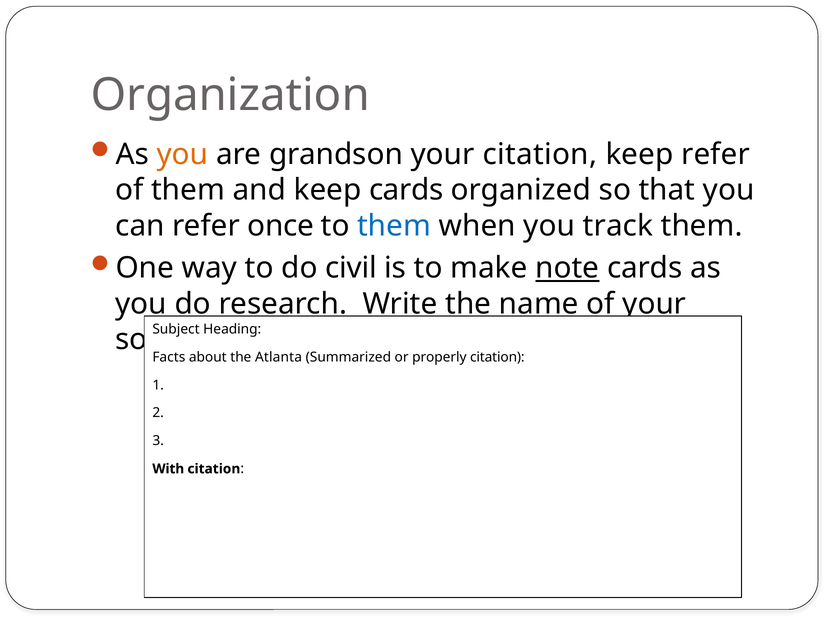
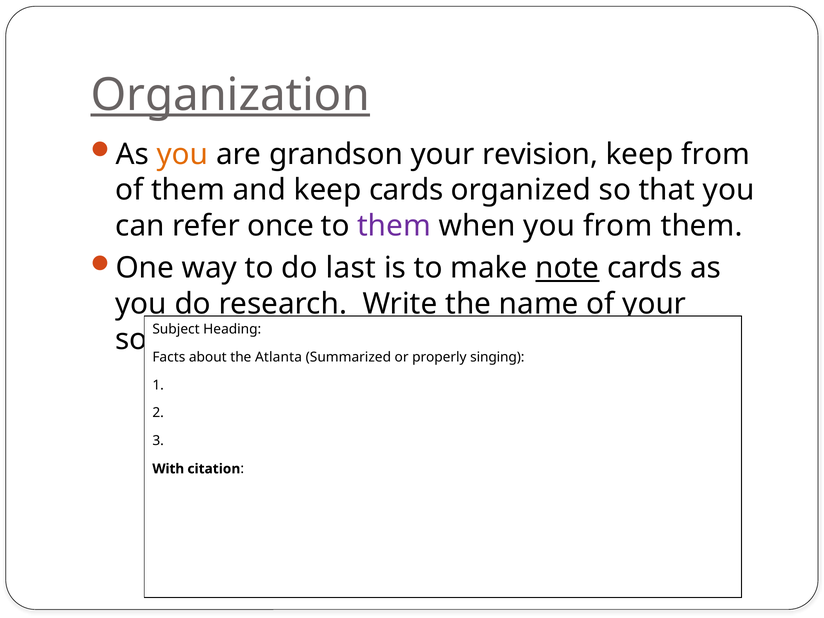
Organization underline: none -> present (230, 95)
your citation: citation -> revision (540, 154)
keep refer: refer -> from (716, 154)
them colour: blue -> purple (394, 226)
you track: track -> from (618, 226)
civil: civil -> last (351, 268)
citation: citation -> singing (497, 357)
